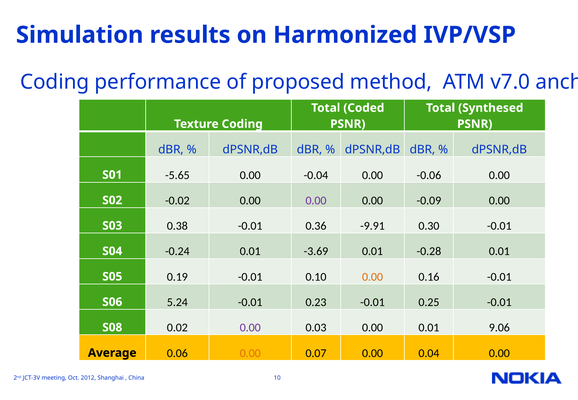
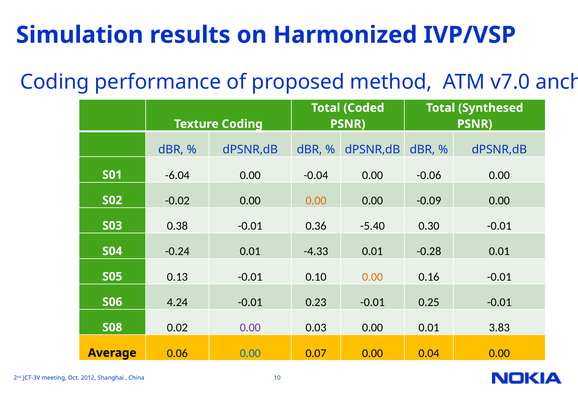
-5.65: -5.65 -> -6.04 (177, 175)
0.00 colour: purple -> orange (316, 201)
-9.91: -9.91 -> -5.40 (372, 226)
-3.69: -3.69 -> -4.33 (316, 252)
0.19: 0.19 -> 0.13 (177, 277)
5.24: 5.24 -> 4.24 (177, 302)
9.06: 9.06 -> 3.83 (499, 328)
0.00 colour: orange -> blue (250, 353)
